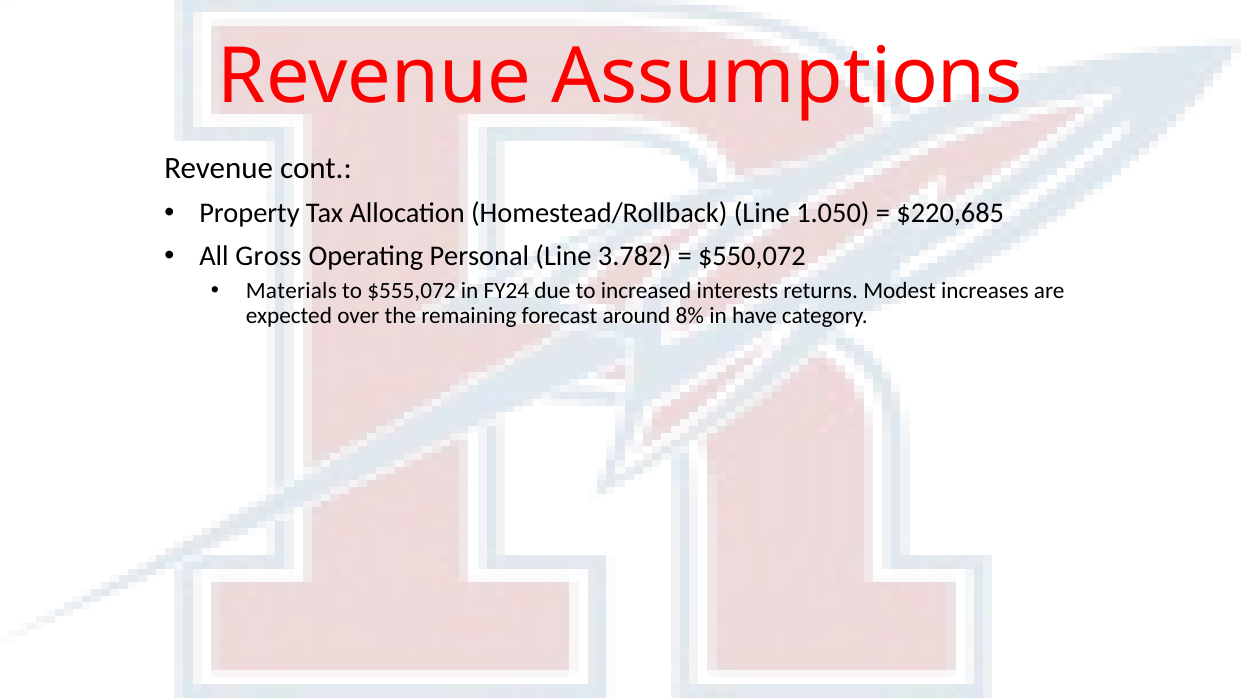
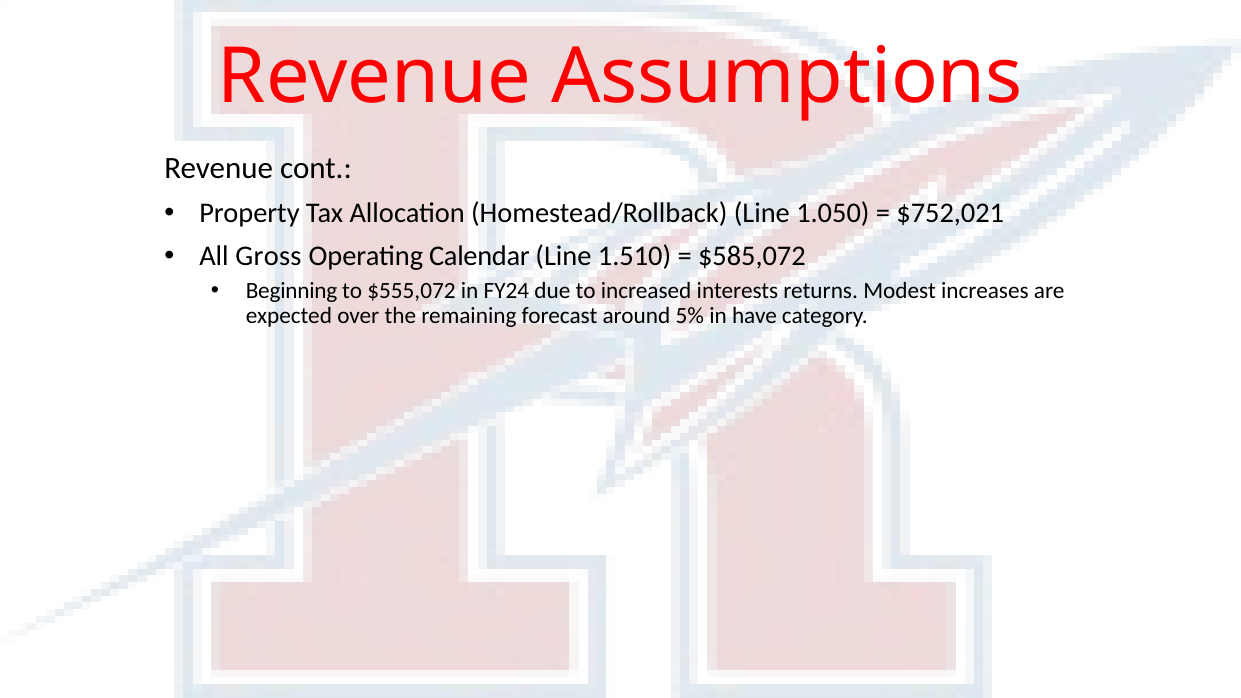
$220,685: $220,685 -> $752,021 (950, 213)
Personal: Personal -> Calendar (479, 257)
3.782: 3.782 -> 1.510 (635, 257)
$550,072: $550,072 -> $585,072 (752, 257)
Materials: Materials -> Beginning (292, 291)
8%: 8% -> 5% (690, 316)
